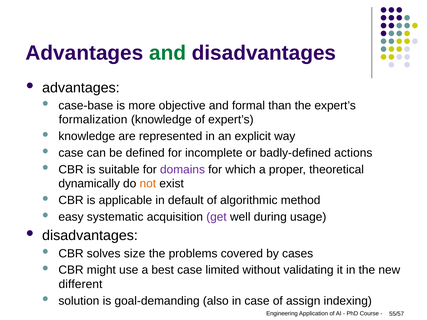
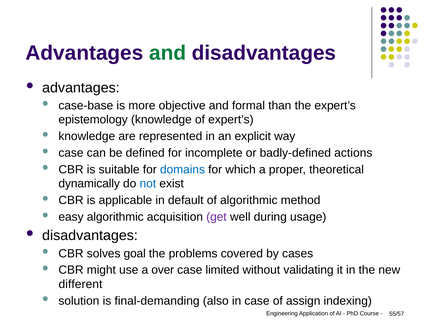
formalization: formalization -> epistemology (93, 120)
domains colour: purple -> blue (182, 170)
not colour: orange -> blue (148, 184)
easy systematic: systematic -> algorithmic (115, 217)
size: size -> goal (135, 254)
best: best -> over (163, 270)
goal-demanding: goal-demanding -> final-demanding (157, 301)
